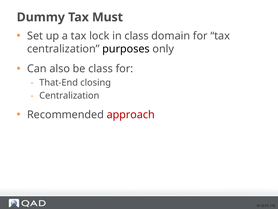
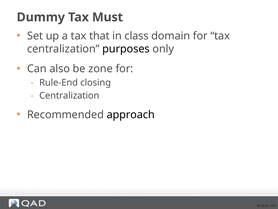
lock: lock -> that (99, 36)
be class: class -> zone (101, 69)
That-End: That-End -> Rule-End (59, 82)
approach colour: red -> black (131, 115)
